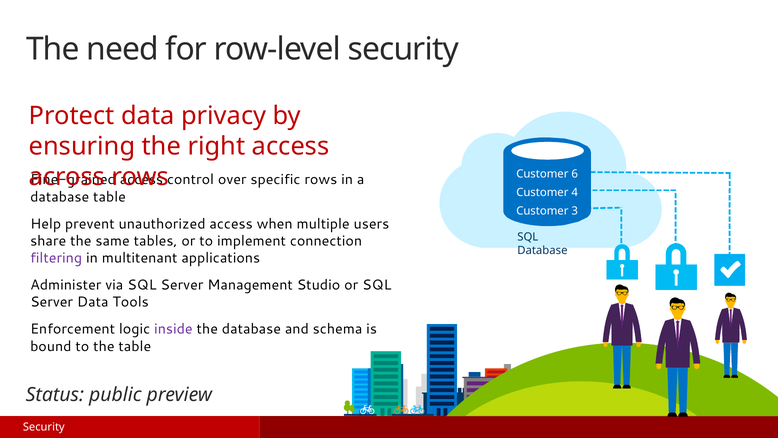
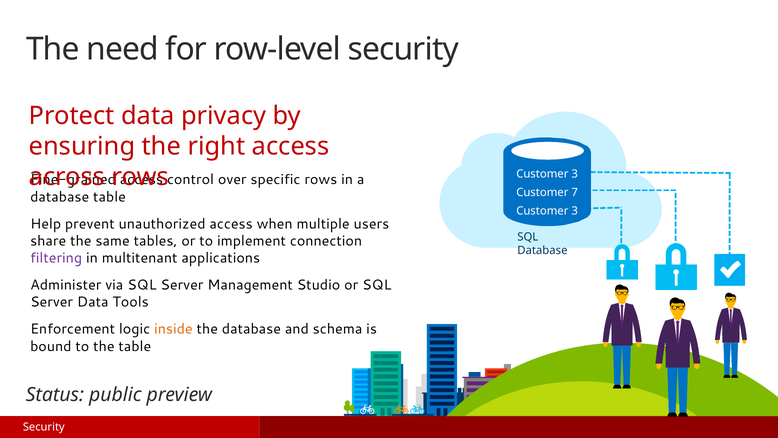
6: 6 -> 3 (575, 174)
4: 4 -> 7 (575, 193)
inside colour: purple -> orange (173, 329)
